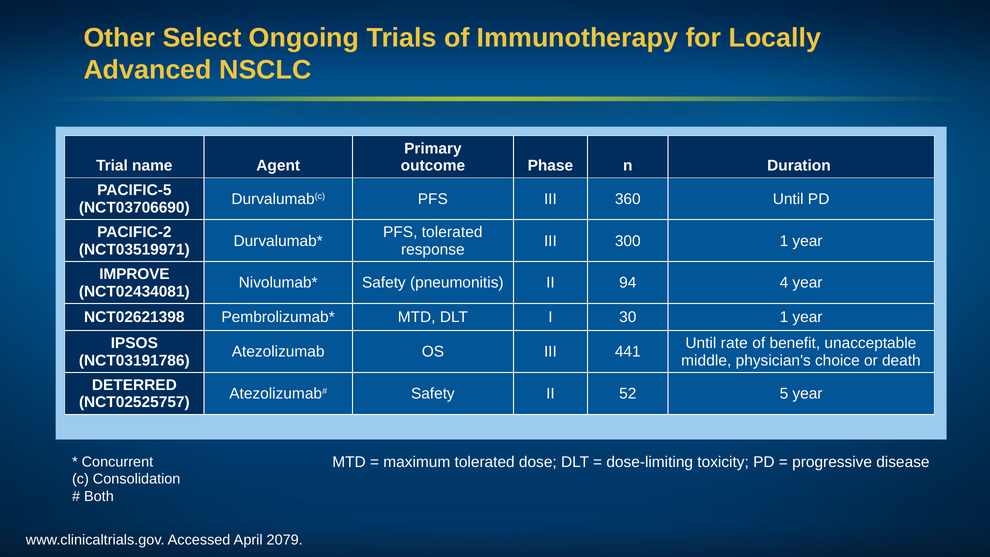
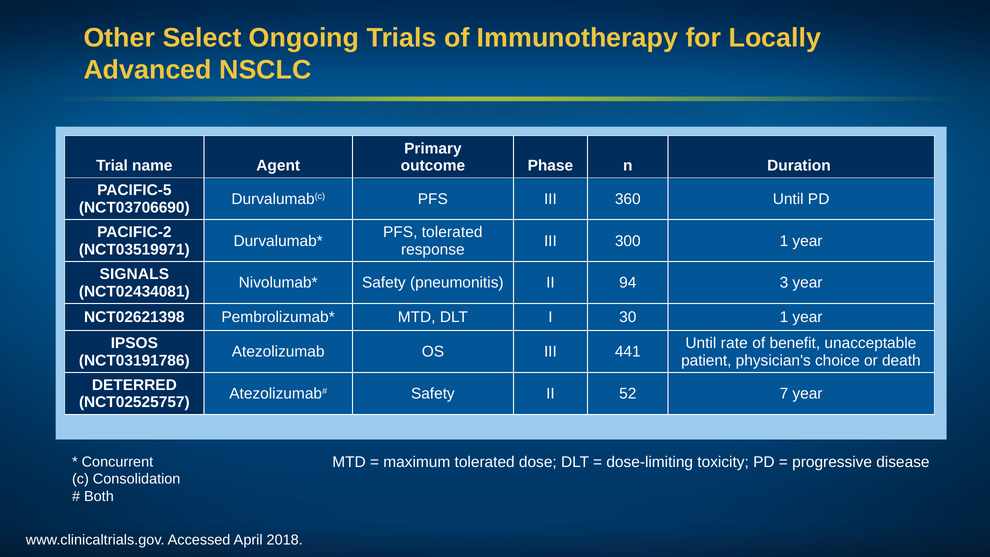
IMPROVE: IMPROVE -> SIGNALS (134, 274)
4: 4 -> 3 (784, 283)
middle: middle -> patient (706, 360)
5: 5 -> 7 (784, 394)
2079: 2079 -> 2018 (285, 540)
